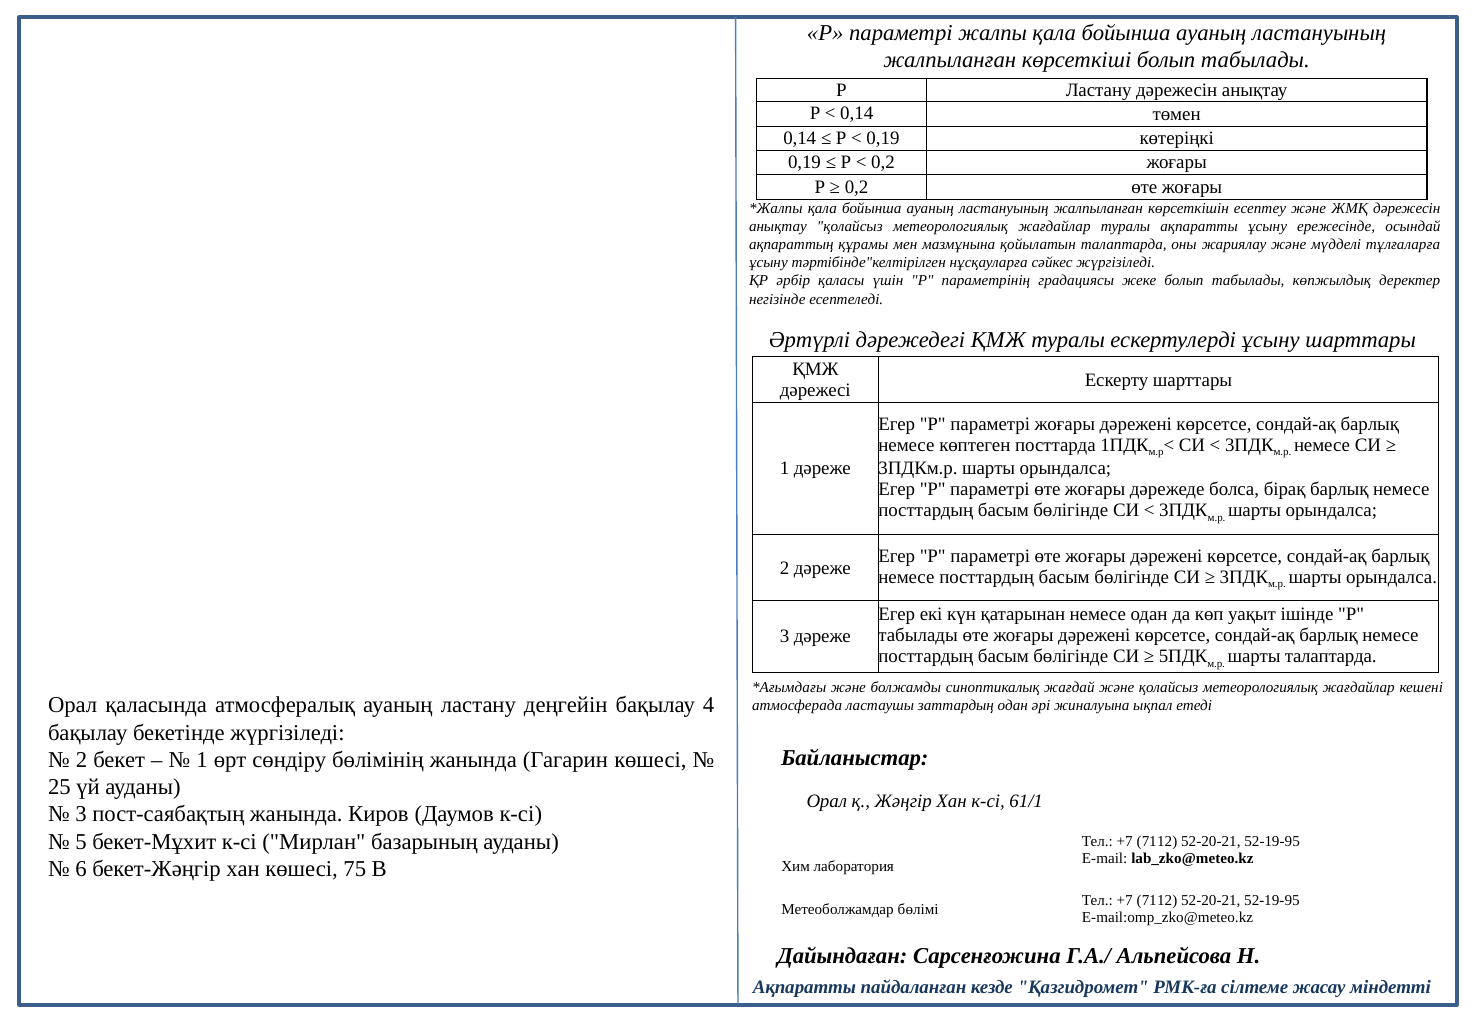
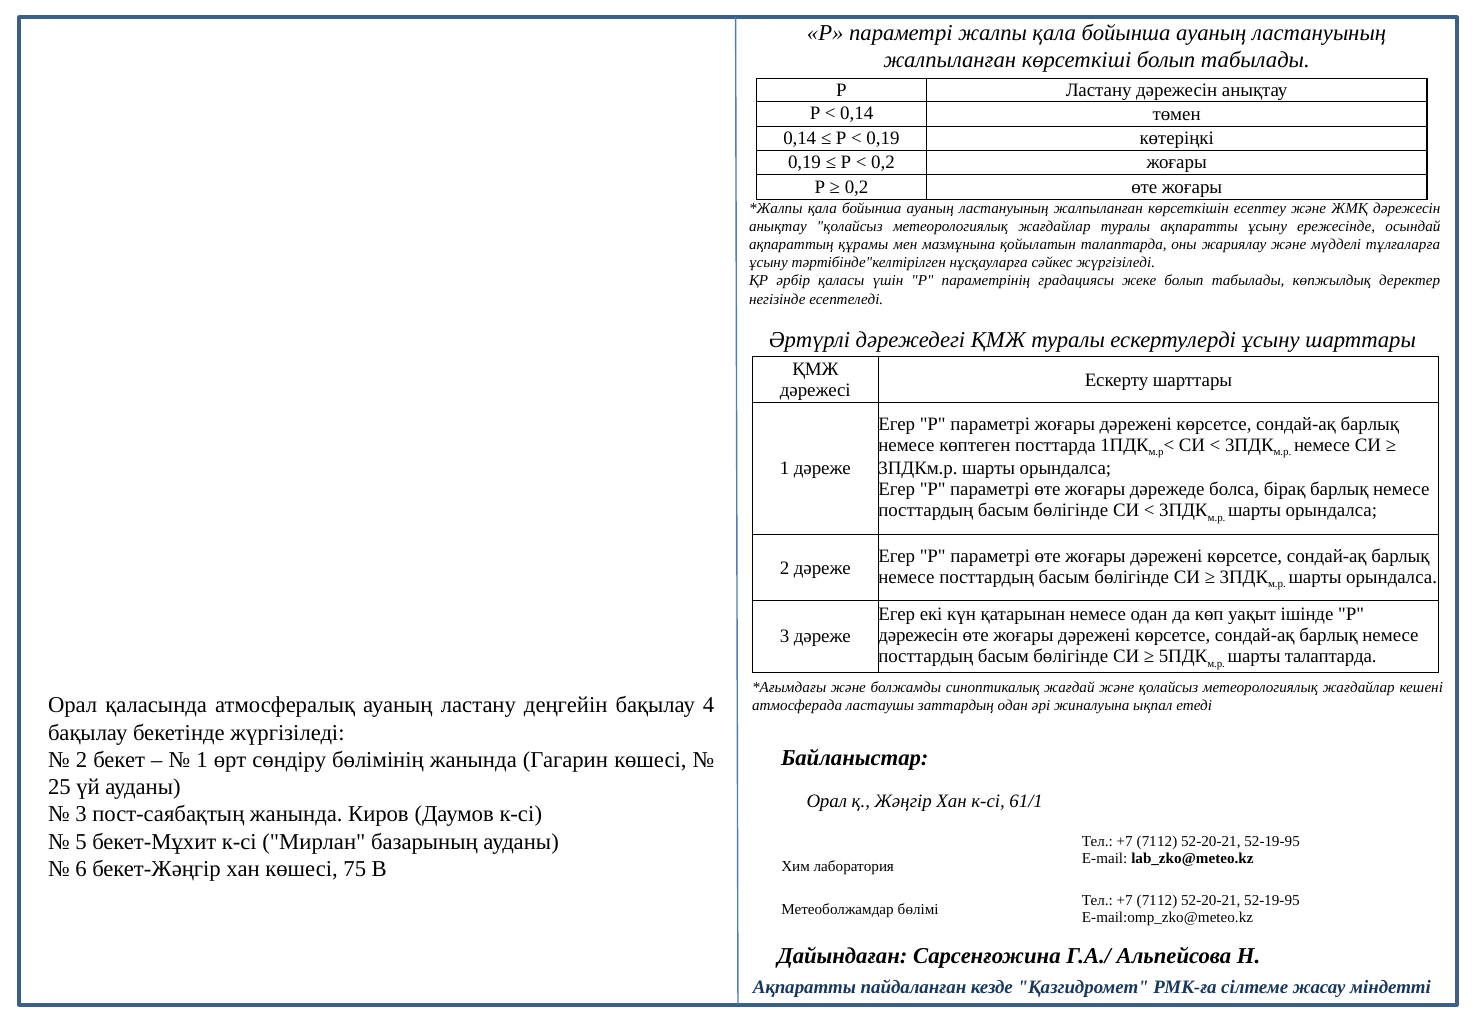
табылады: табылады -> дәрежесін (918, 635)
